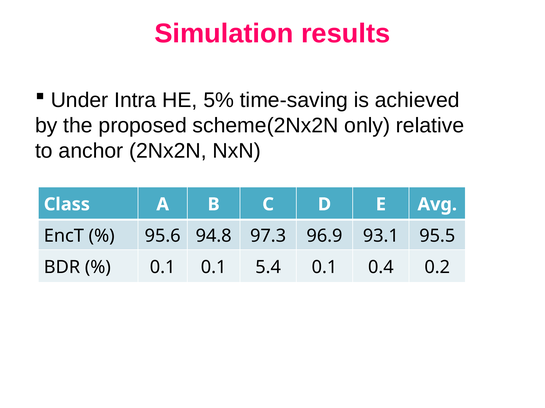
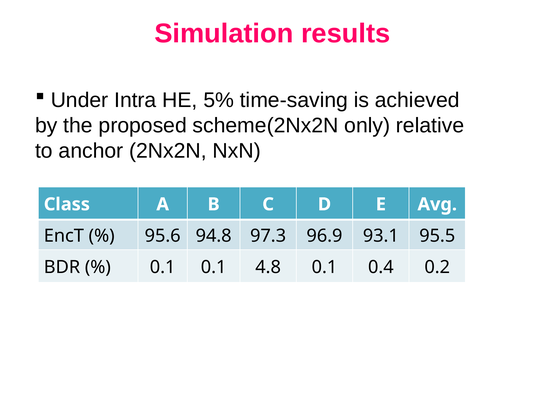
5.4: 5.4 -> 4.8 (268, 268)
